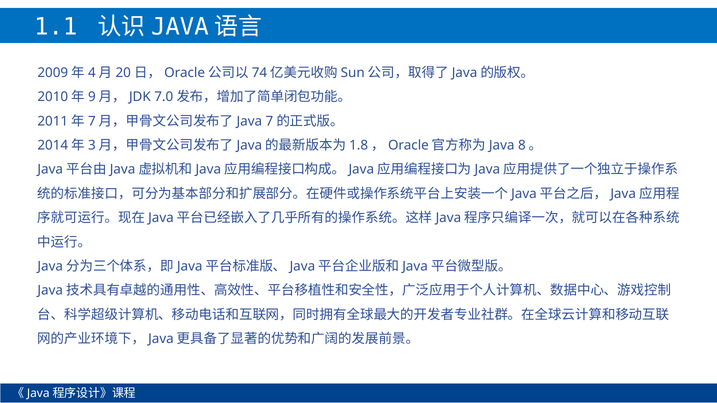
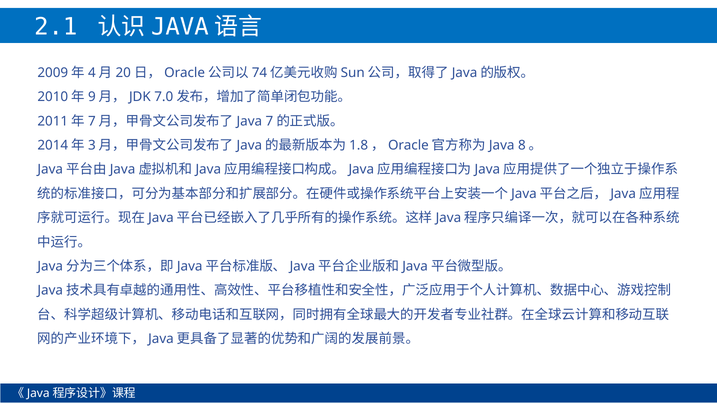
1.1: 1.1 -> 2.1 (56, 27)
